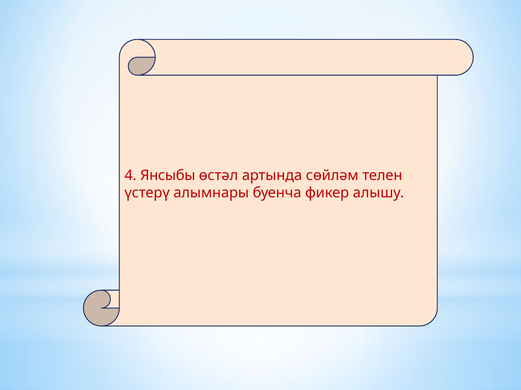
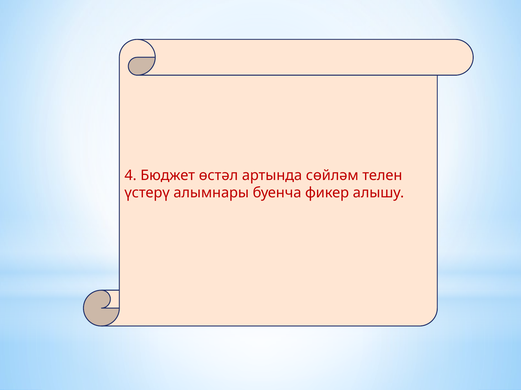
Янсыбы: Янсыбы -> Бюджет (168, 176)
